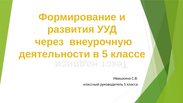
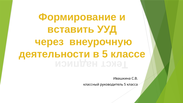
развития: развития -> вставить (71, 29)
